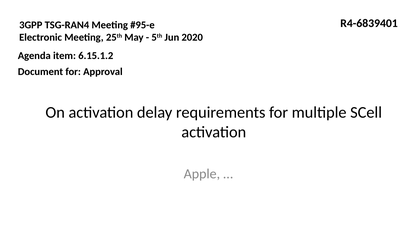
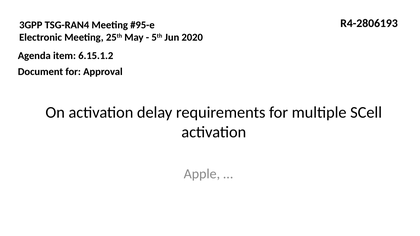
R4-6839401: R4-6839401 -> R4-2806193 (369, 23)
